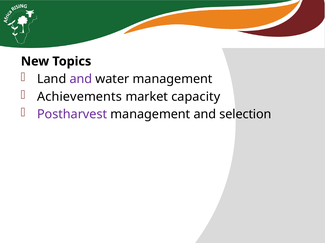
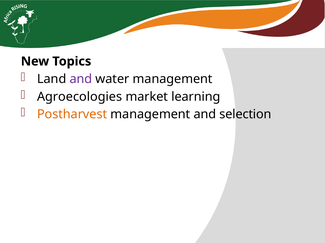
Achievements: Achievements -> Agroecologies (80, 97)
capacity: capacity -> learning (196, 97)
Postharvest colour: purple -> orange (72, 115)
